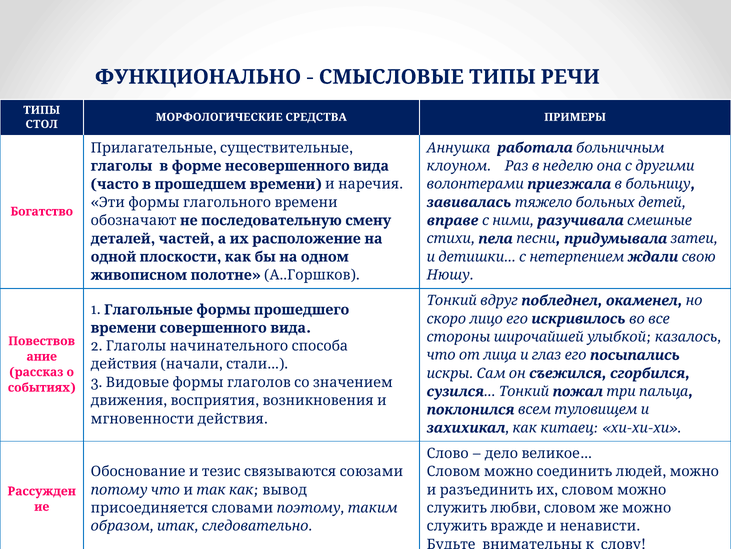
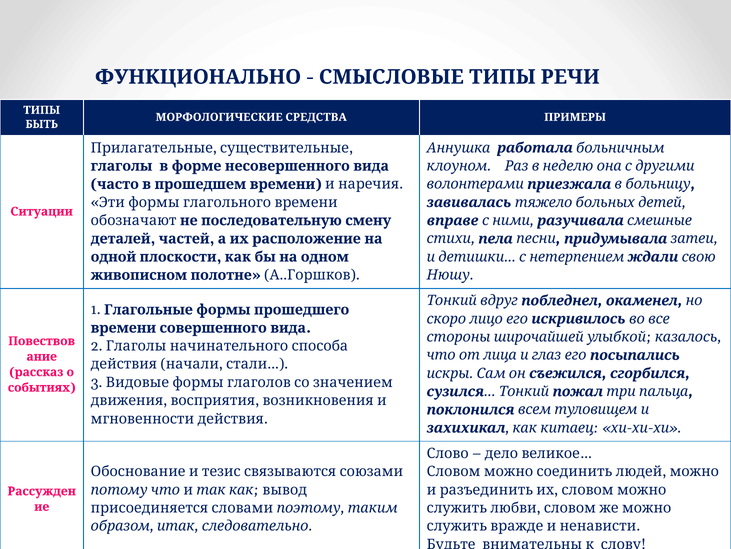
СТОЛ: СТОЛ -> БЫТЬ (42, 124)
Богатство: Богатство -> Ситуации (42, 211)
